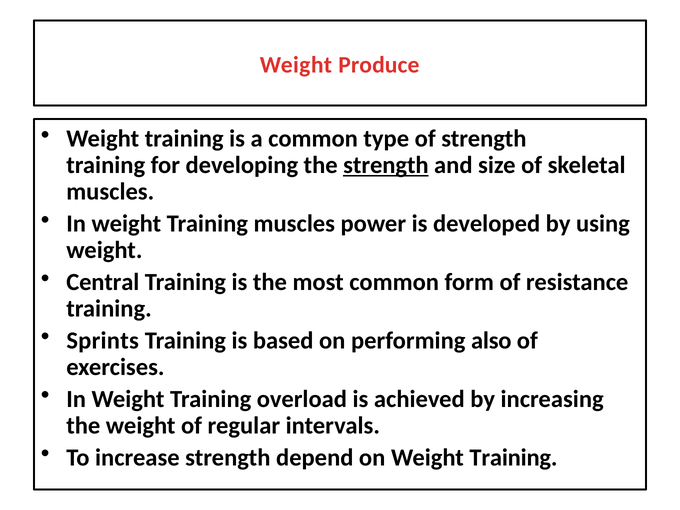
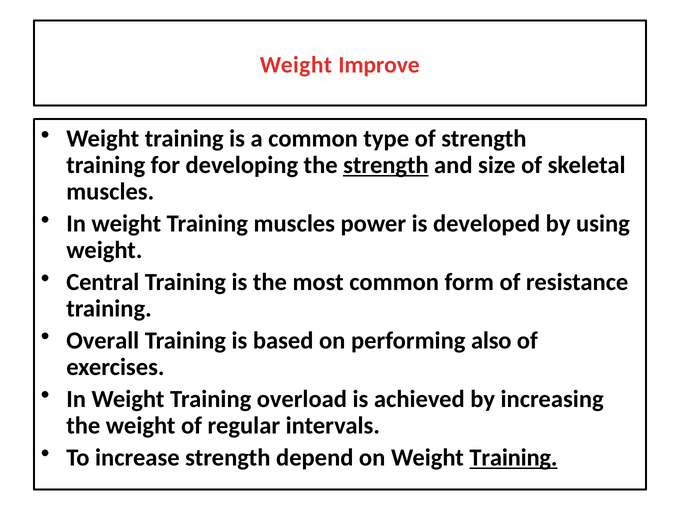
Produce: Produce -> Improve (379, 65)
Sprints: Sprints -> Overall (103, 341)
Training underline: none -> present (513, 458)
